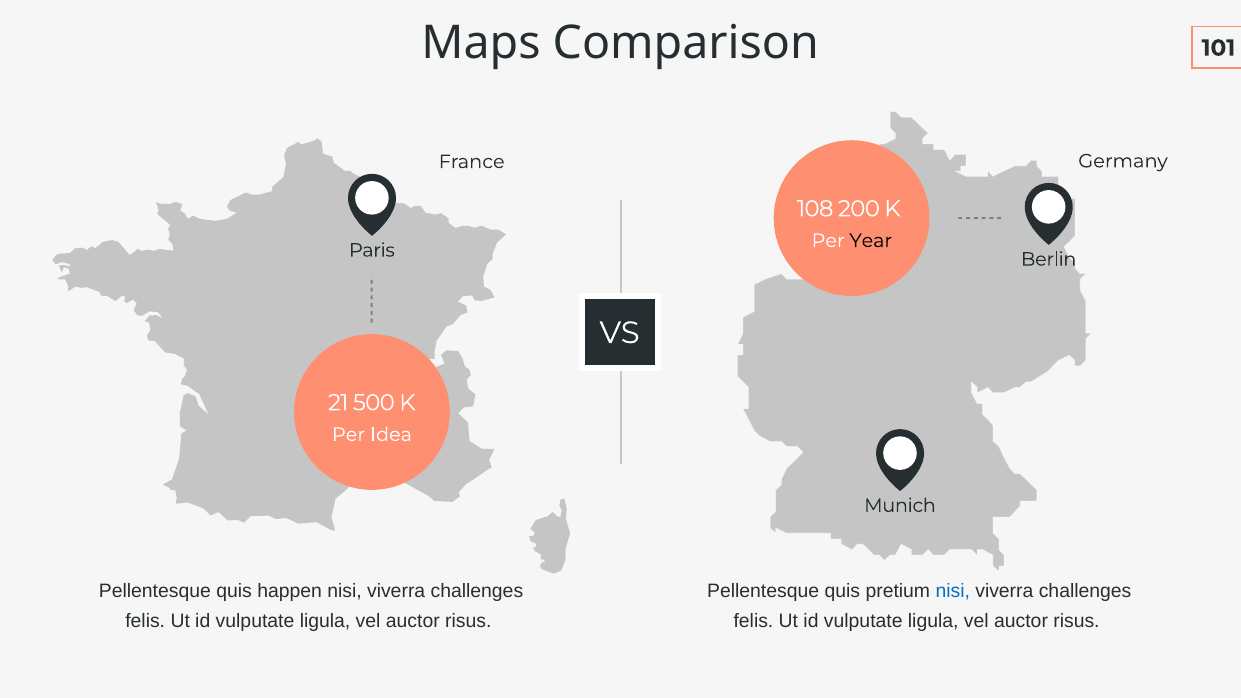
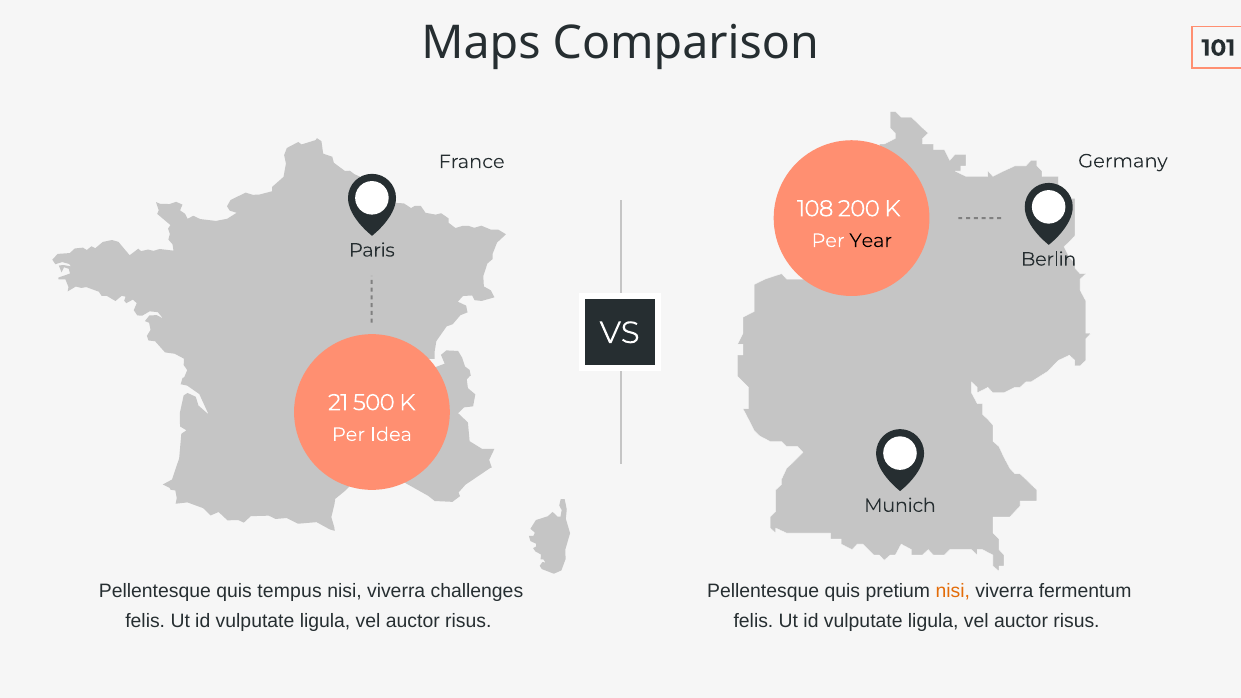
nisi colour: blue -> orange (953, 591)
challenges: challenges -> fermentum (1085, 591)
happen: happen -> tempus (290, 591)
